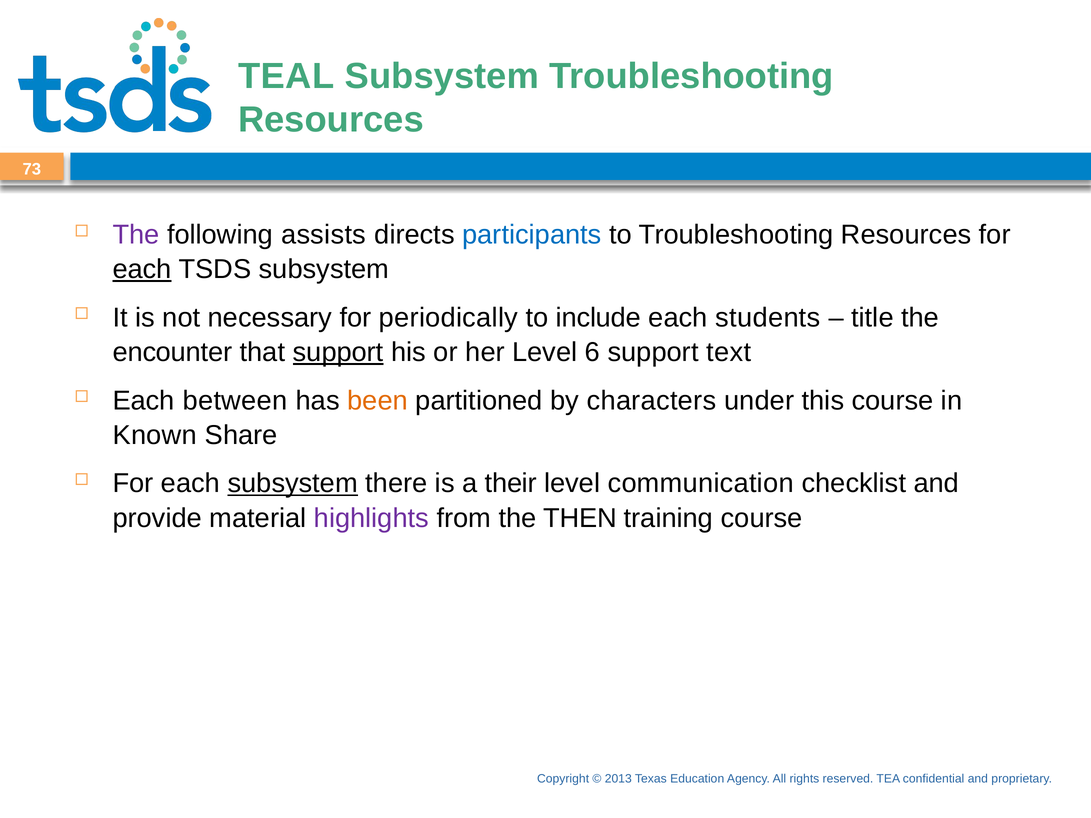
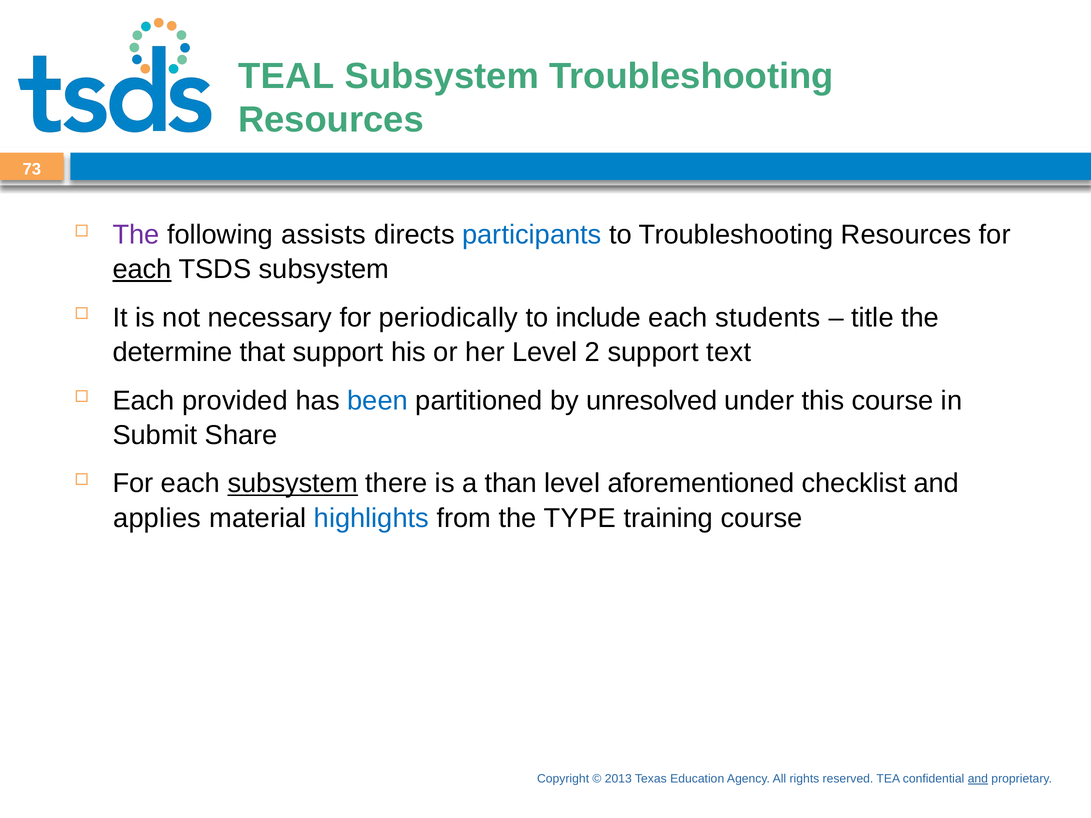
encounter: encounter -> determine (172, 352)
support underline: present -> none (338, 352)
6: 6 -> 2 (593, 352)
between: between -> provided (235, 401)
been colour: orange -> blue (378, 401)
characters: characters -> unresolved (652, 401)
Known: Known -> Submit (155, 435)
their: their -> than (511, 484)
communication: communication -> aforementioned (701, 484)
provide: provide -> applies (157, 518)
highlights colour: purple -> blue (371, 518)
THEN: THEN -> TYPE (580, 518)
and underline: none -> present (978, 779)
